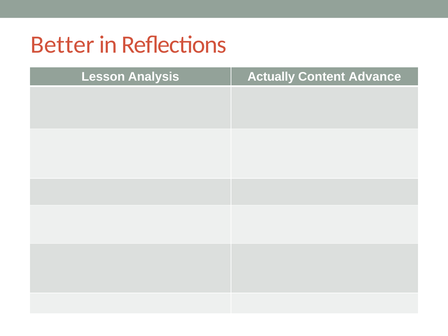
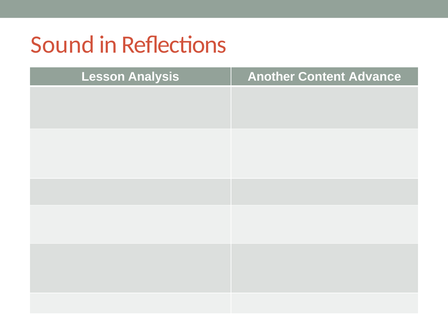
Better: Better -> Sound (63, 45)
Actually: Actually -> Another (271, 77)
